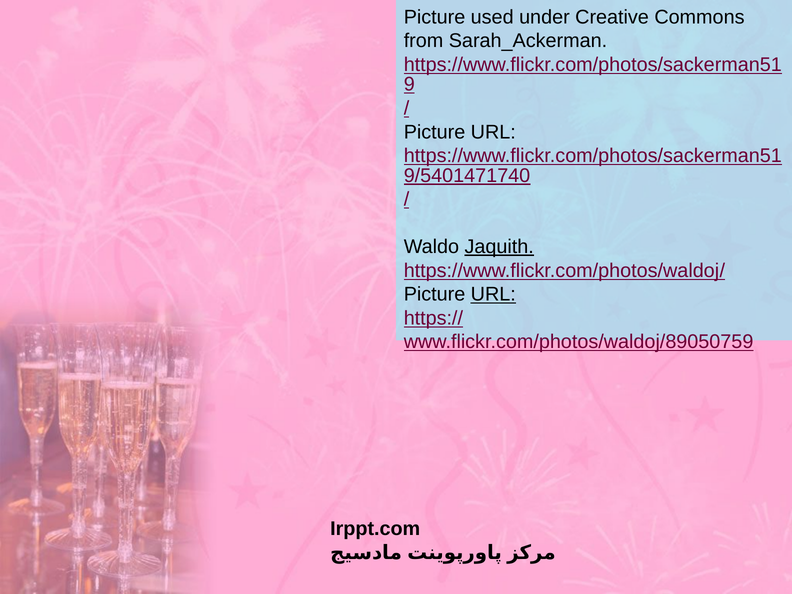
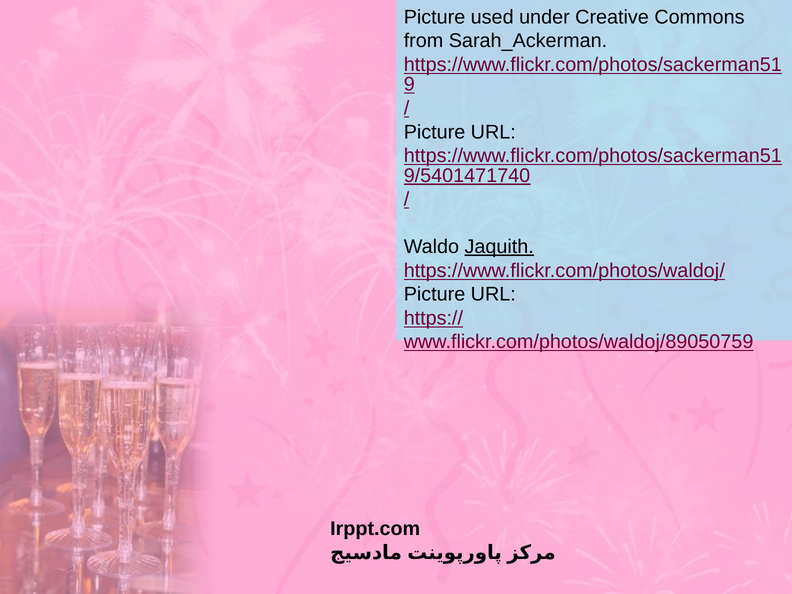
URL underline: present -> none (493, 294)
